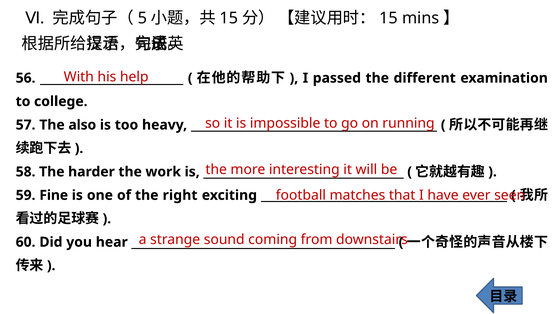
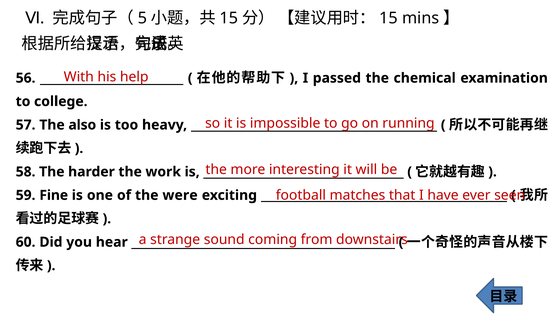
different: different -> chemical (425, 78)
right: right -> were (180, 195)
